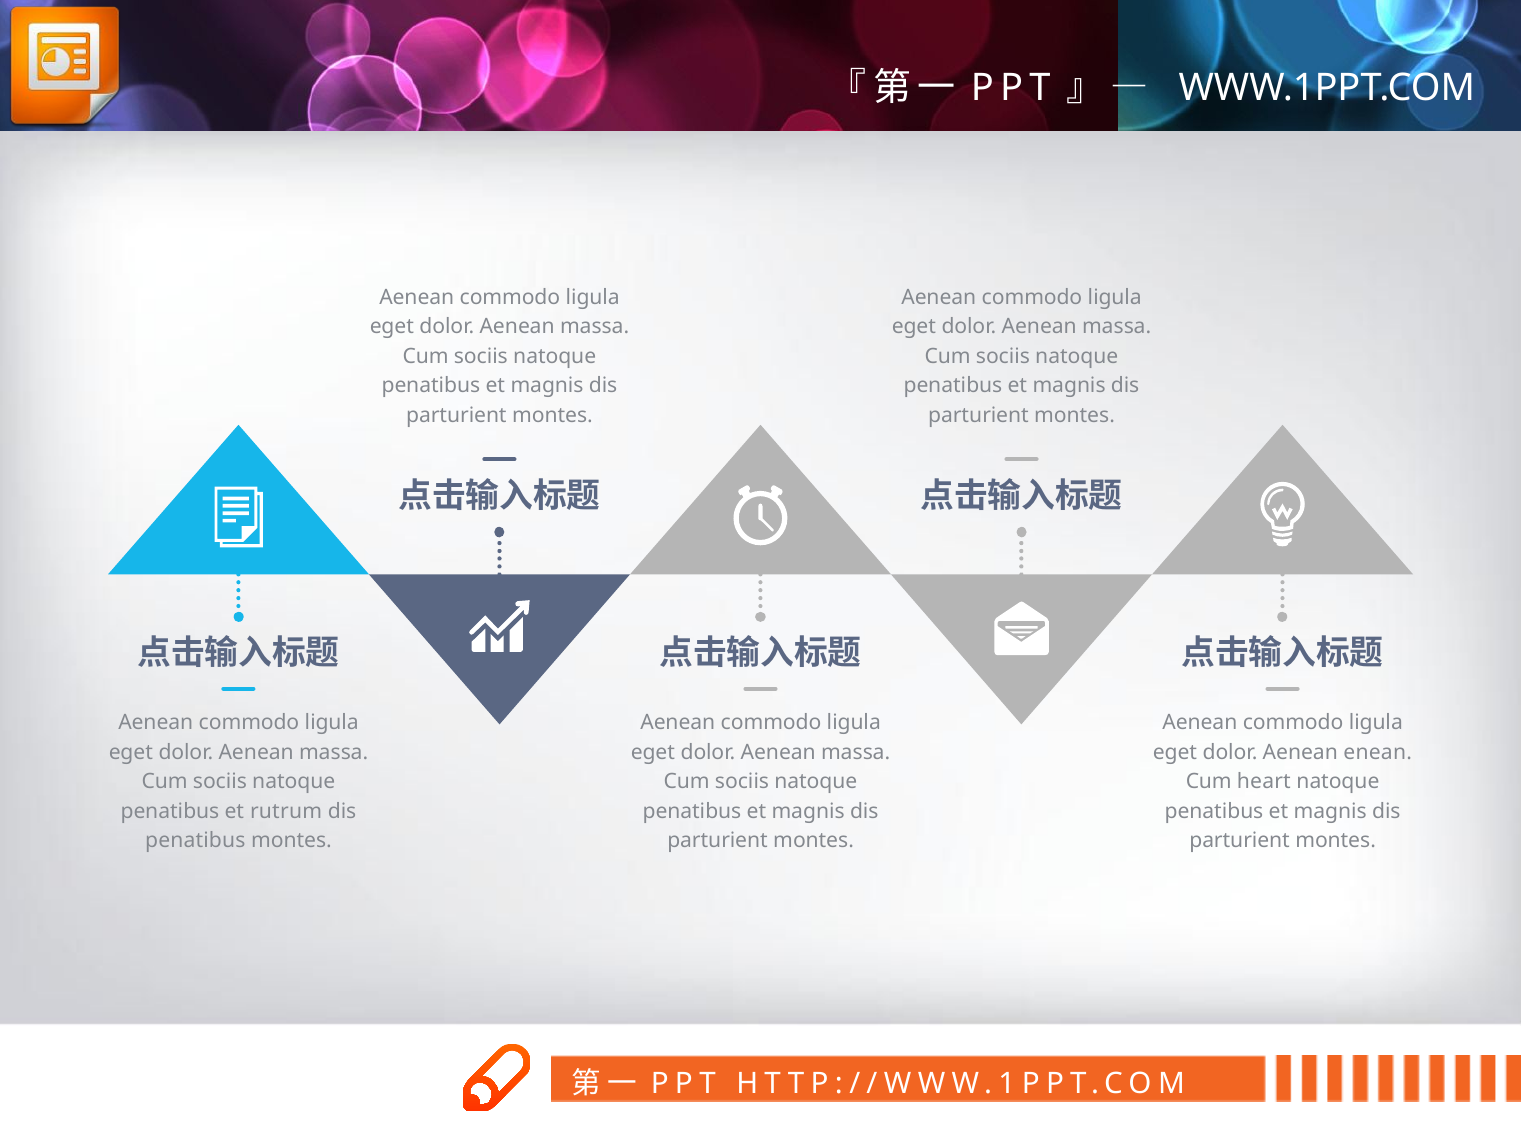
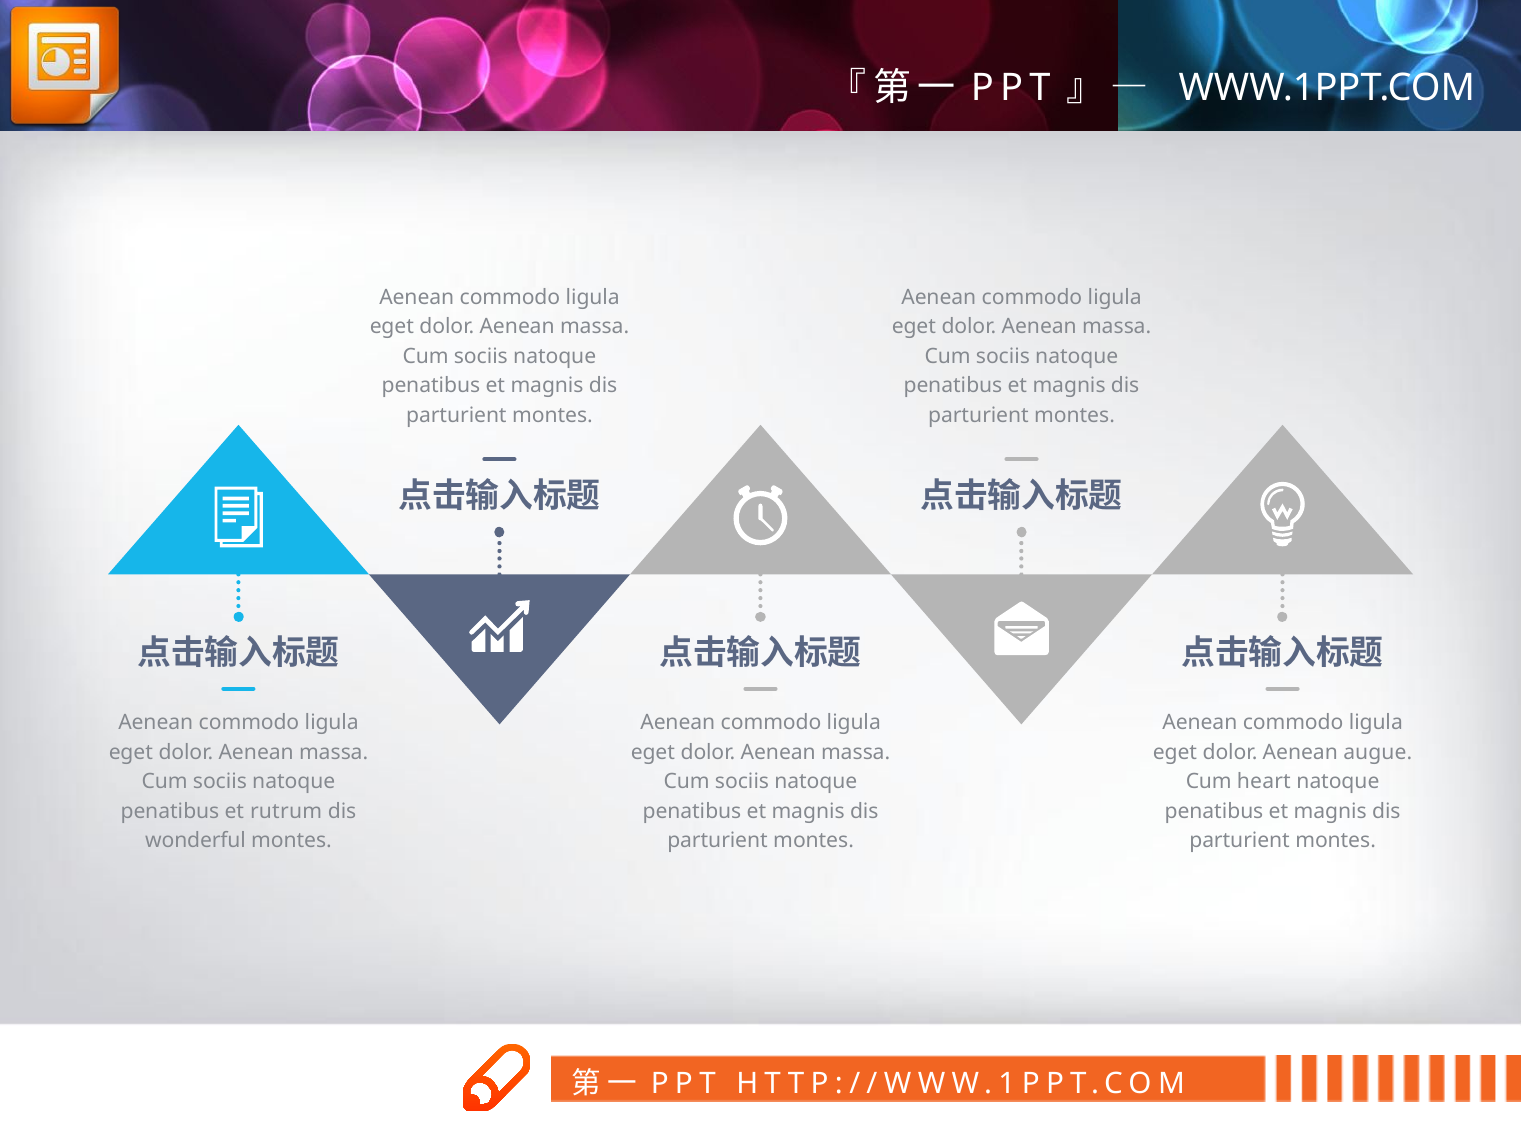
enean: enean -> augue (1378, 752)
penatibus: penatibus -> wonderful (195, 841)
